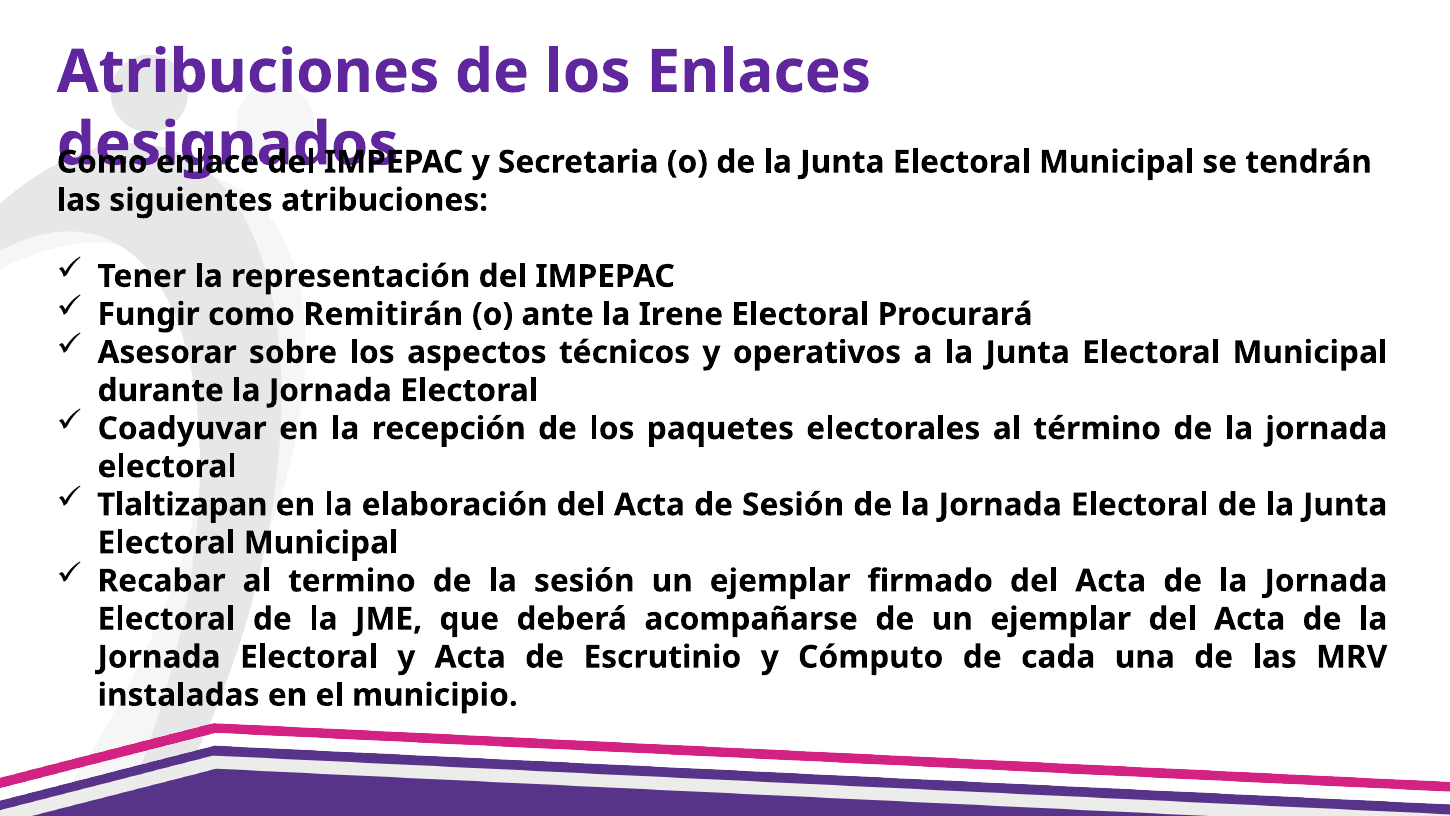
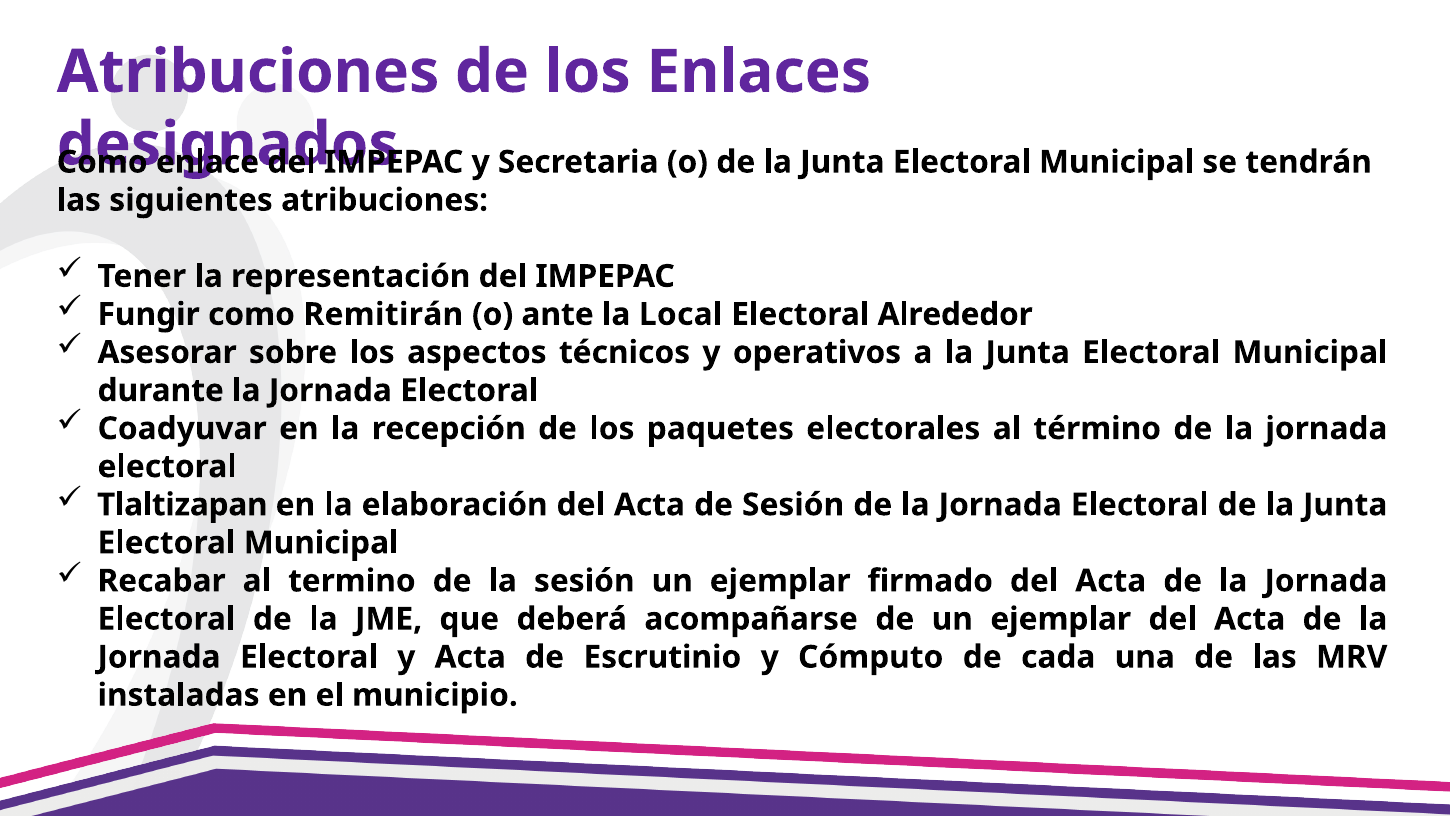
Irene: Irene -> Local (681, 314)
Procurará: Procurará -> Alrededor (955, 314)
